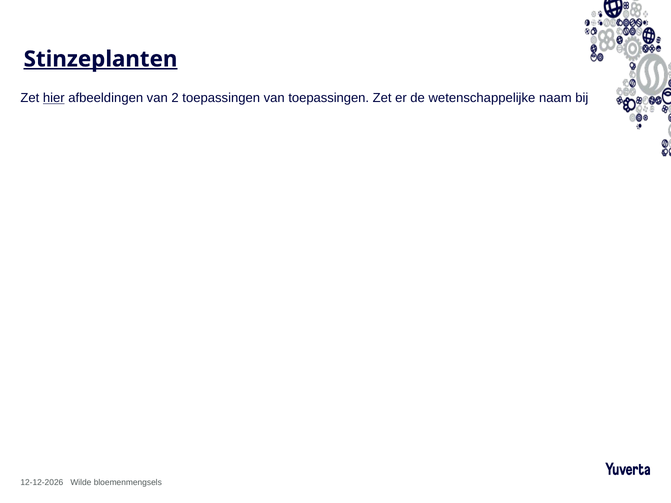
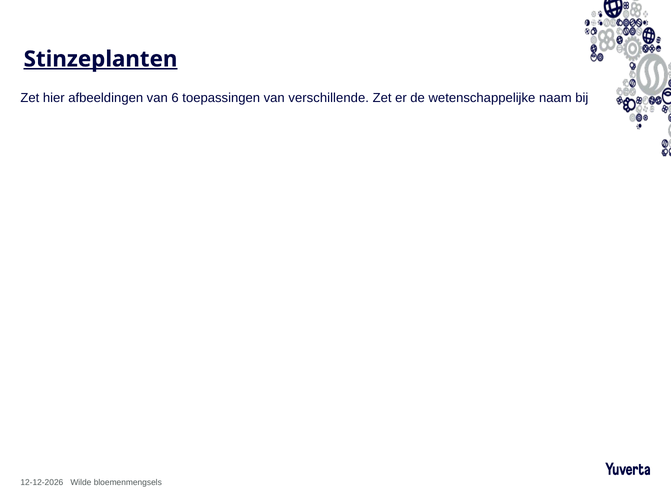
hier underline: present -> none (54, 98)
2: 2 -> 6 (175, 98)
van toepassingen: toepassingen -> verschillende (329, 98)
